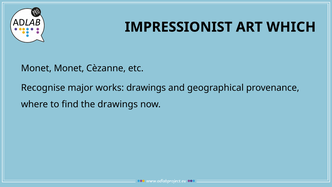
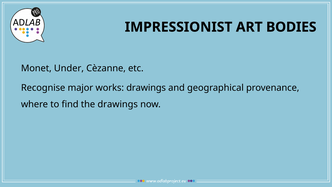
WHICH: WHICH -> BODIES (291, 27)
Monet Monet: Monet -> Under (69, 68)
